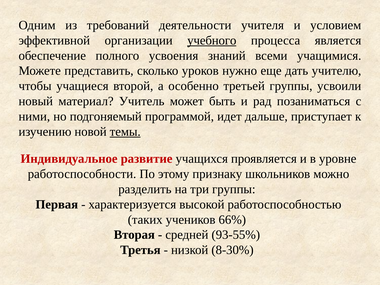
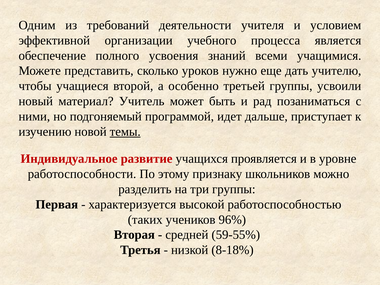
учебного underline: present -> none (212, 40)
66%: 66% -> 96% (232, 220)
93-55%: 93-55% -> 59-55% (236, 235)
8-30%: 8-30% -> 8-18% (233, 250)
